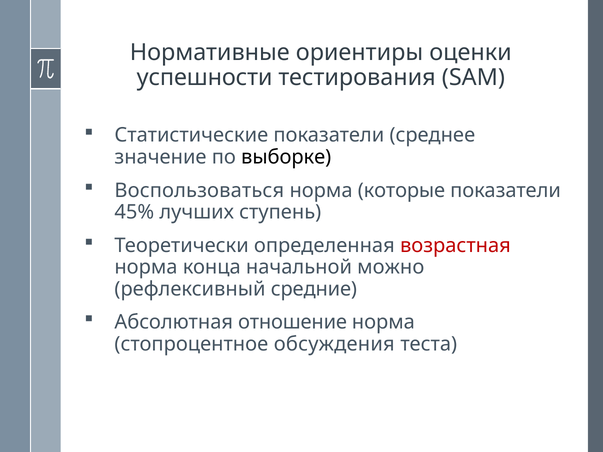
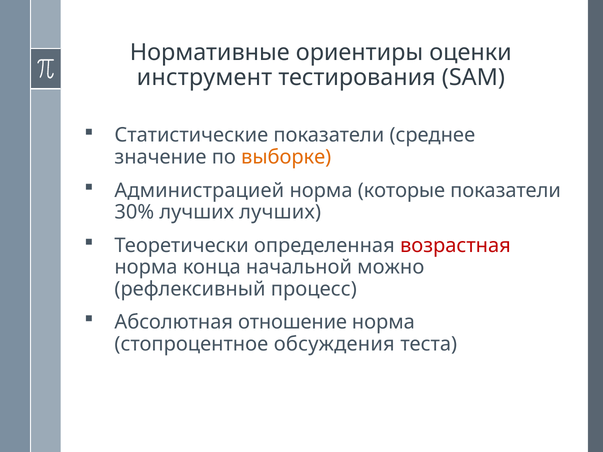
успешности: успешности -> инструмент (204, 78)
выборке colour: black -> orange (286, 157)
Воспользоваться: Воспользоваться -> Администрацией (199, 191)
45%: 45% -> 30% (134, 212)
лучших ступень: ступень -> лучших (280, 212)
средние: средние -> процесс (314, 289)
